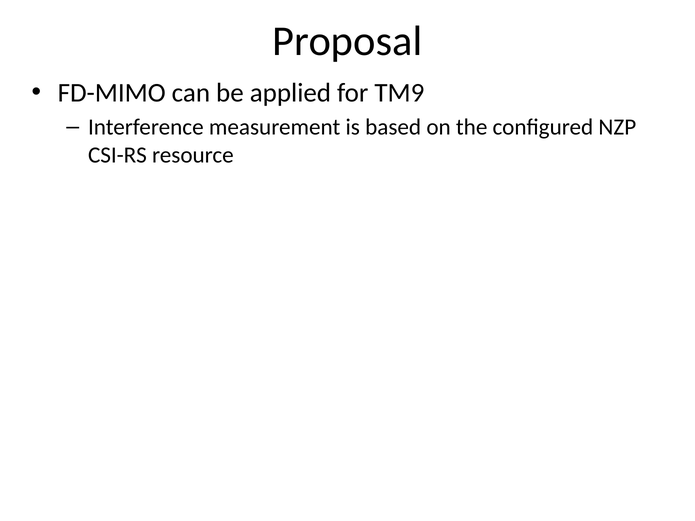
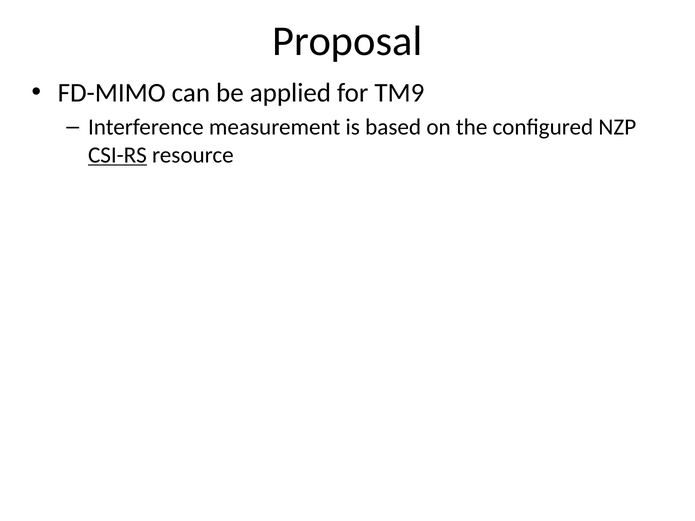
CSI-RS underline: none -> present (117, 155)
